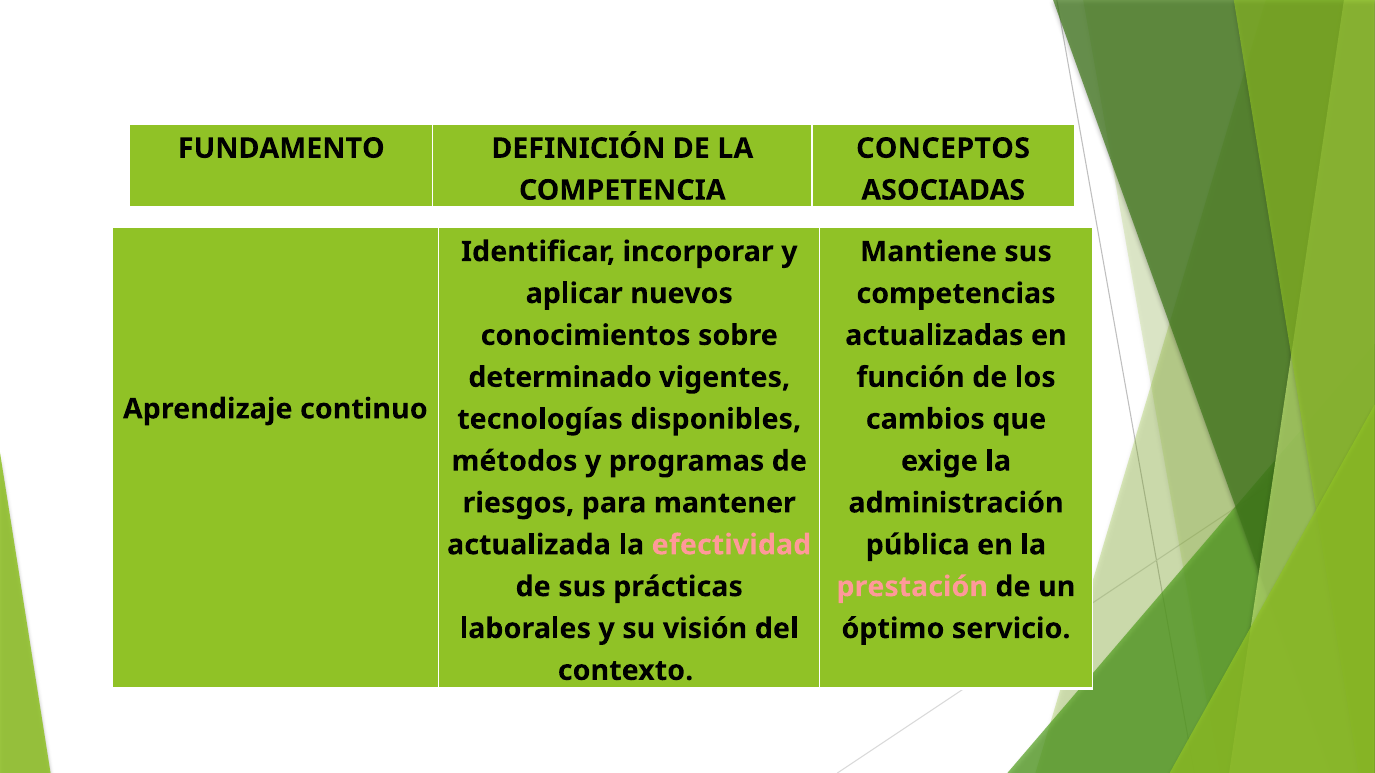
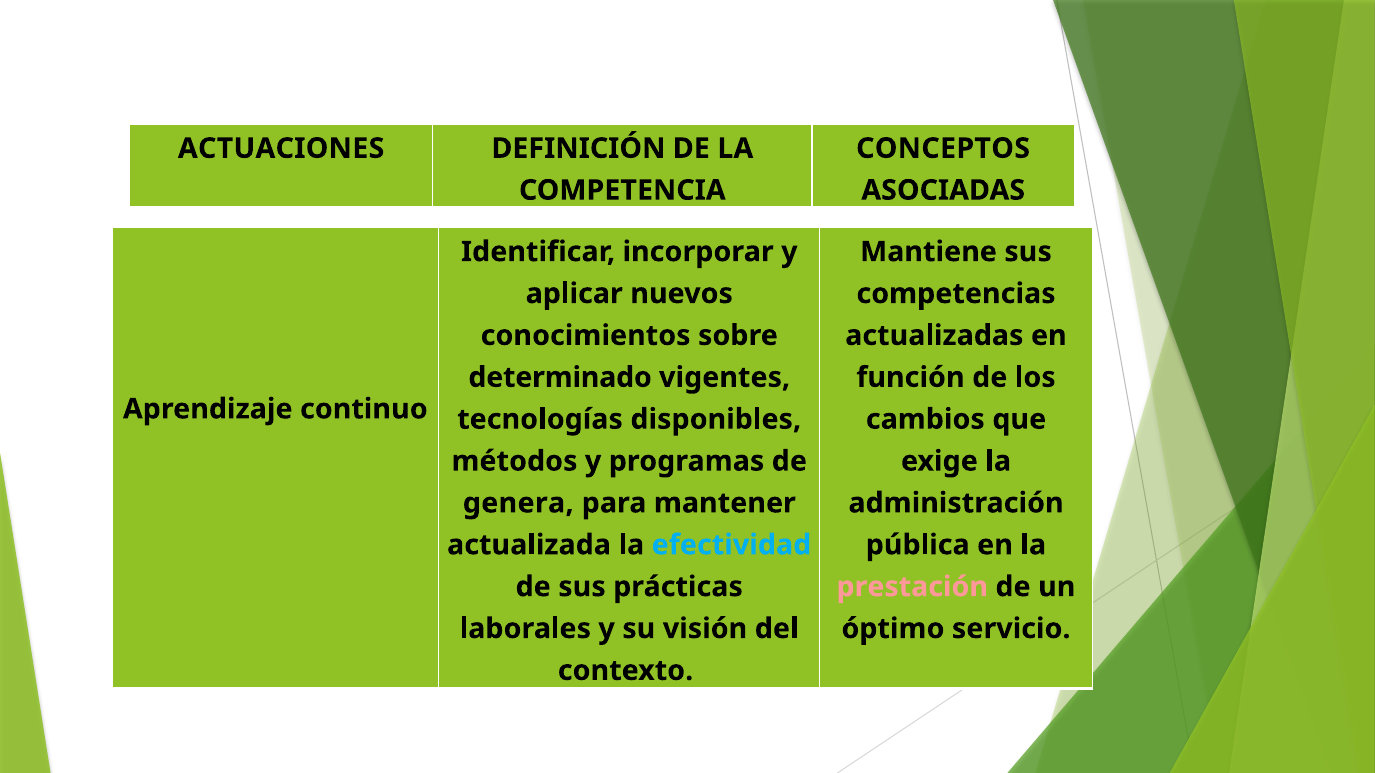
FUNDAMENTO: FUNDAMENTO -> ACTUACIONES (281, 148)
riesgos: riesgos -> genera (518, 503)
efectividad colour: pink -> light blue (731, 545)
